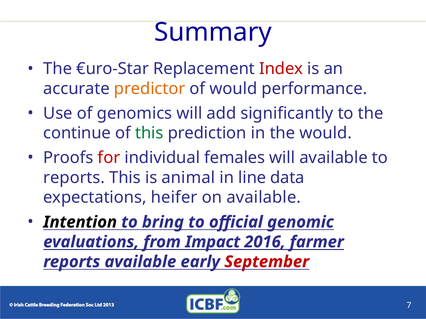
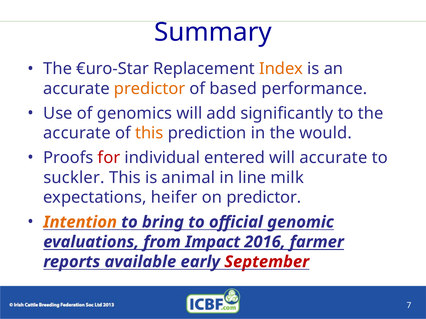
Index colour: red -> orange (281, 69)
of would: would -> based (233, 89)
continue: continue -> accurate (77, 133)
this colour: green -> orange (149, 133)
females: females -> entered (235, 158)
will available: available -> accurate (333, 158)
reports: reports -> suckler (74, 178)
data: data -> milk (287, 178)
on available: available -> predictor (264, 198)
Intention colour: black -> orange (80, 222)
